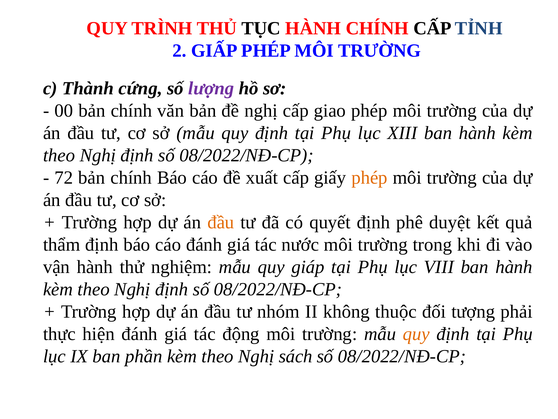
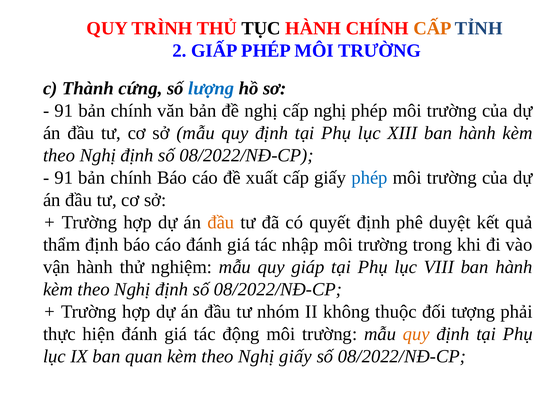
CẤP colour: black -> orange (433, 28)
lượng colour: purple -> blue (211, 88)
00: 00 -> 91 (64, 111)
cấp giao: giao -> nghị (330, 111)
72: 72 -> 91 (64, 177)
phép colour: orange -> blue (370, 177)
nước: nước -> nhập (300, 244)
phần: phần -> quan (144, 356)
Nghị sách: sách -> giấy (296, 356)
